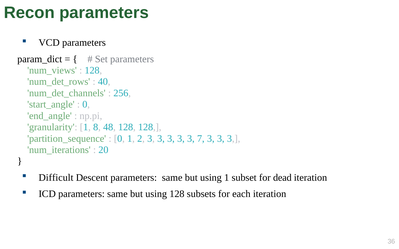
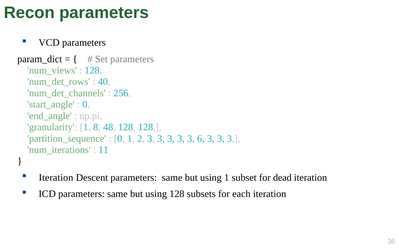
7: 7 -> 6 (201, 139)
20: 20 -> 11 (103, 150)
Difficult: Difficult -> Iteration (56, 178)
